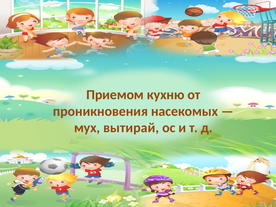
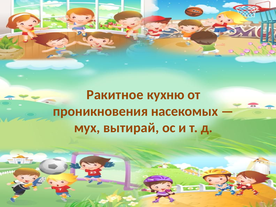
Приемом: Приемом -> Ракитное (115, 95)
